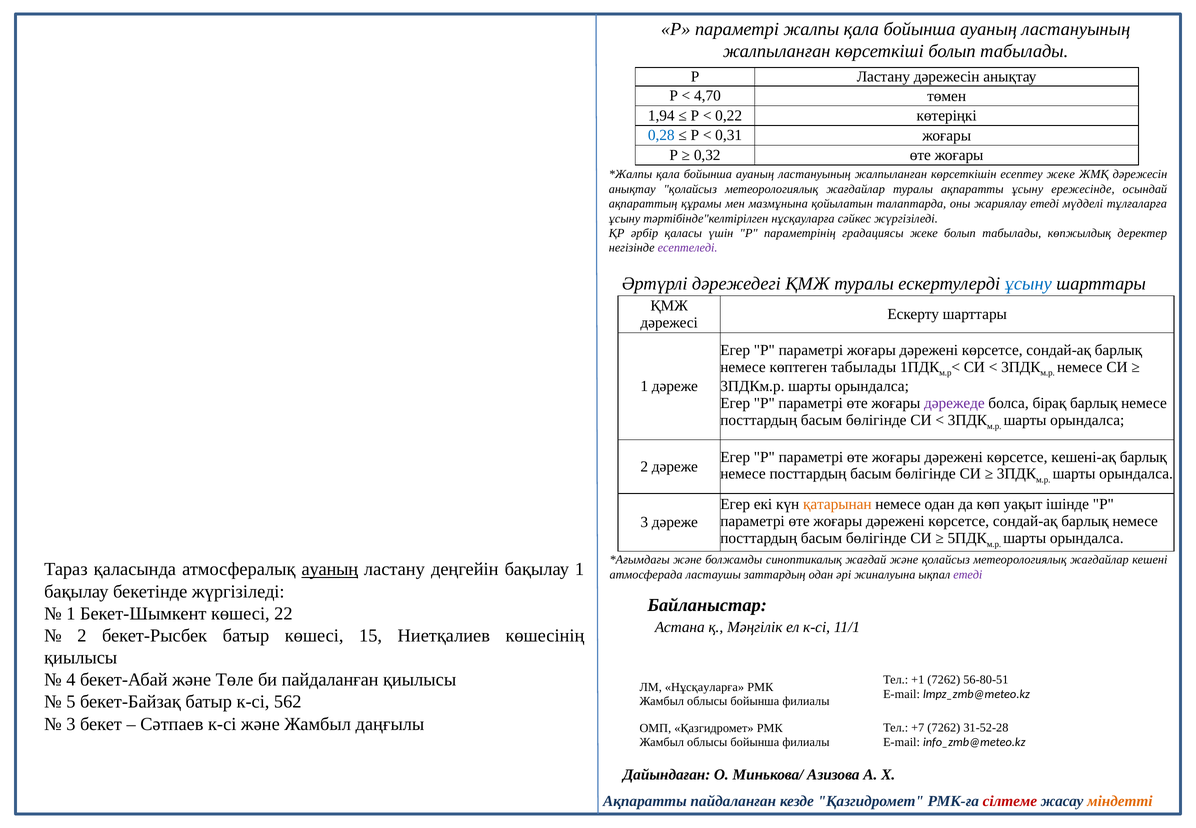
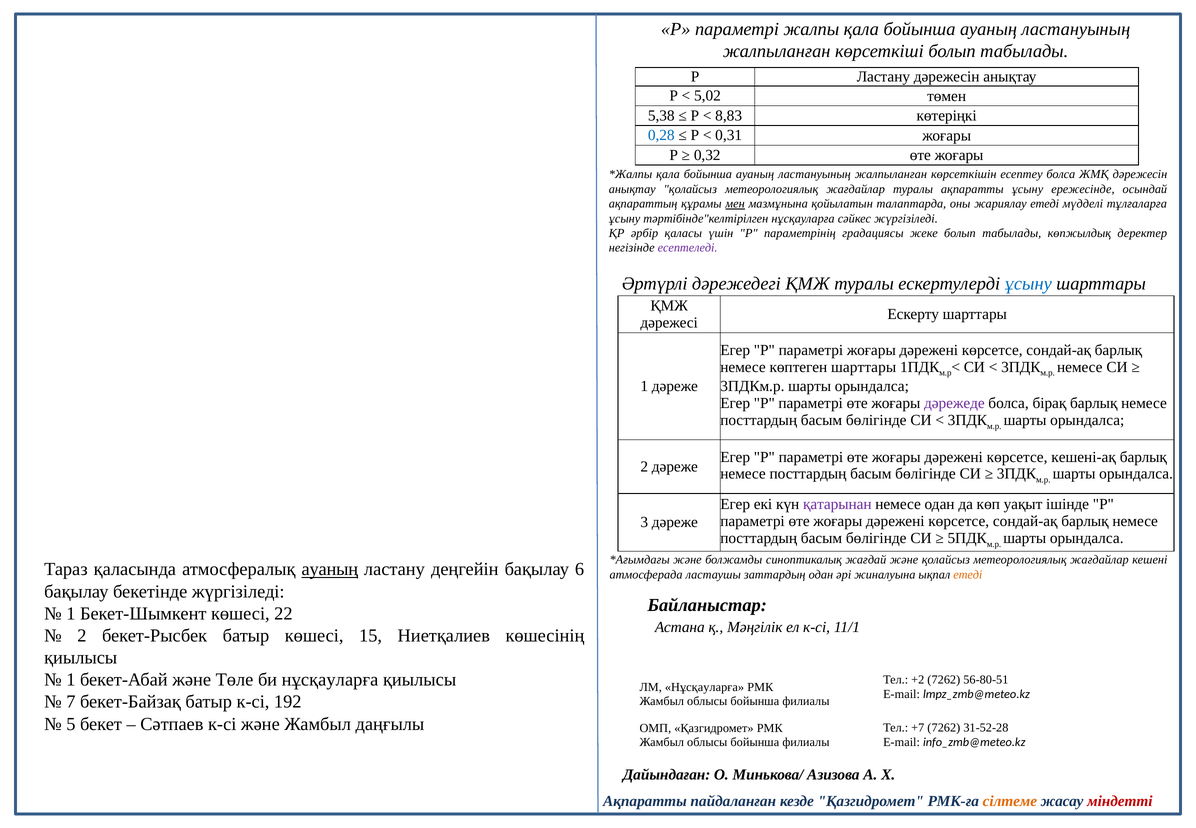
4,70: 4,70 -> 5,02 (707, 96)
1,94: 1,94 -> 5,38 (661, 116)
0,22: 0,22 -> 8,83 (729, 116)
есептеу жеке: жеке -> болса (1061, 174)
мен underline: none -> present (735, 204)
көптеген табылады: табылады -> шарттары (864, 367)
қатарынан colour: orange -> purple (837, 504)
бақылау 1: 1 -> 6 (580, 569)
етеді colour: purple -> orange (968, 575)
4: 4 -> 1 (71, 680)
би пайдаланған: пайдаланған -> нұсқауларға (330, 680)
+1: +1 -> +2 (918, 680)
5: 5 -> 7 (71, 702)
562: 562 -> 192 (288, 702)
3: 3 -> 5 (71, 724)
сілтеме colour: red -> orange (1010, 801)
міндетті colour: orange -> red (1120, 801)
